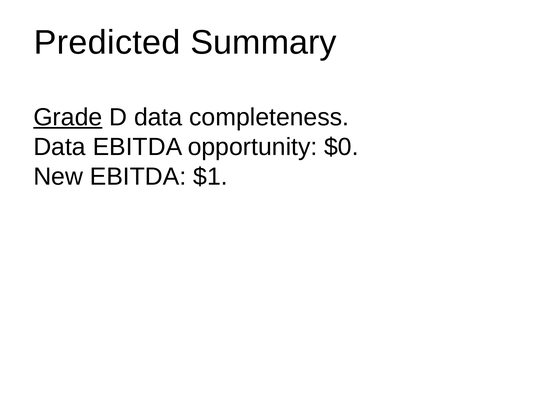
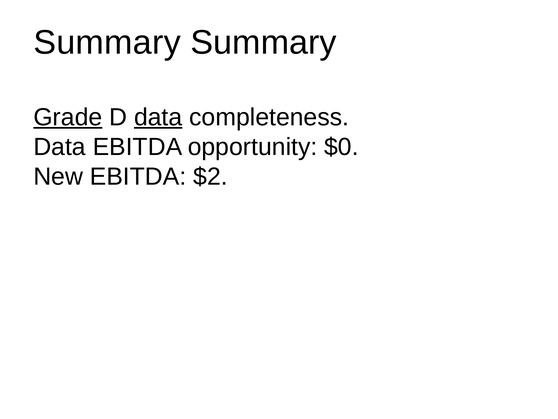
Predicted: Predicted -> Summary (107, 42)
data underline: none -> present (158, 117)
$1: $1 -> $2 (211, 177)
